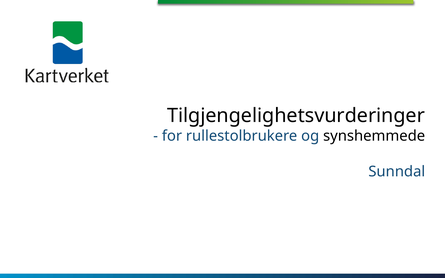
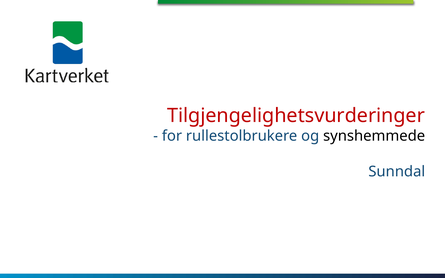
Tilgjengelighetsvurderinger colour: black -> red (296, 116)
